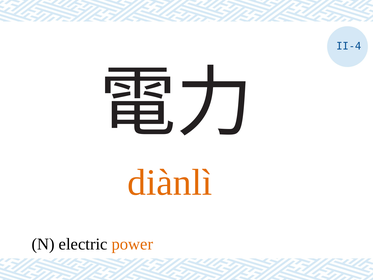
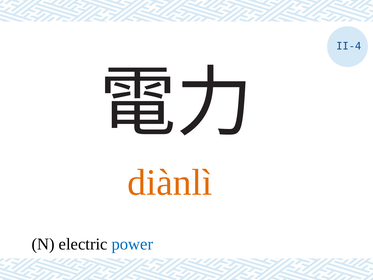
power colour: orange -> blue (132, 244)
